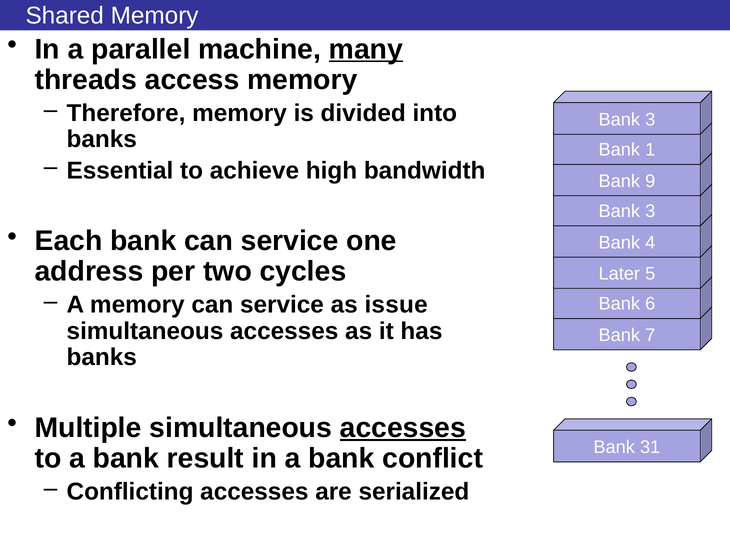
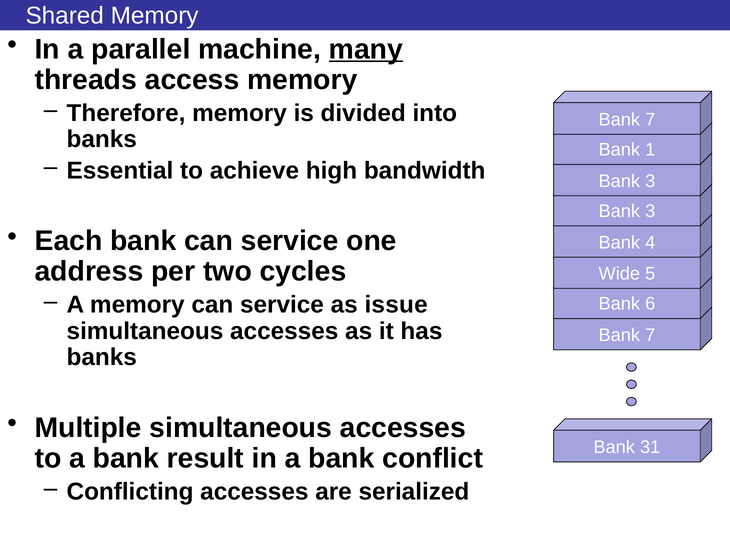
3: 3 -> 7 (650, 120)
9: 9 -> 3 (650, 181)
Later: Later -> Wide (619, 274)
accesses underline: present -> none (403, 428)
